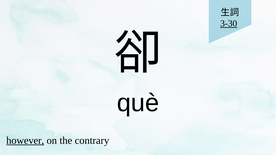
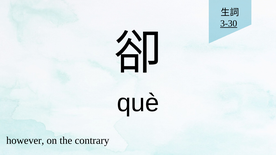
however underline: present -> none (25, 141)
